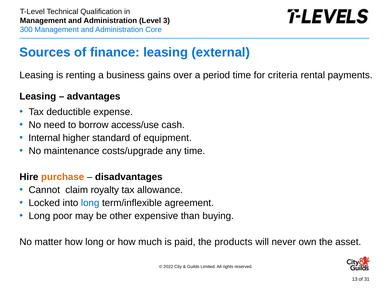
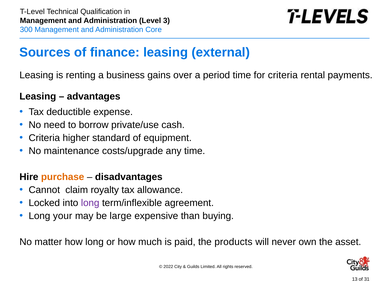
access/use: access/use -> private/use (135, 125)
Internal: Internal -> Criteria (44, 138)
long colour: blue -> purple (90, 203)
poor: poor -> your (63, 216)
other: other -> large (121, 216)
